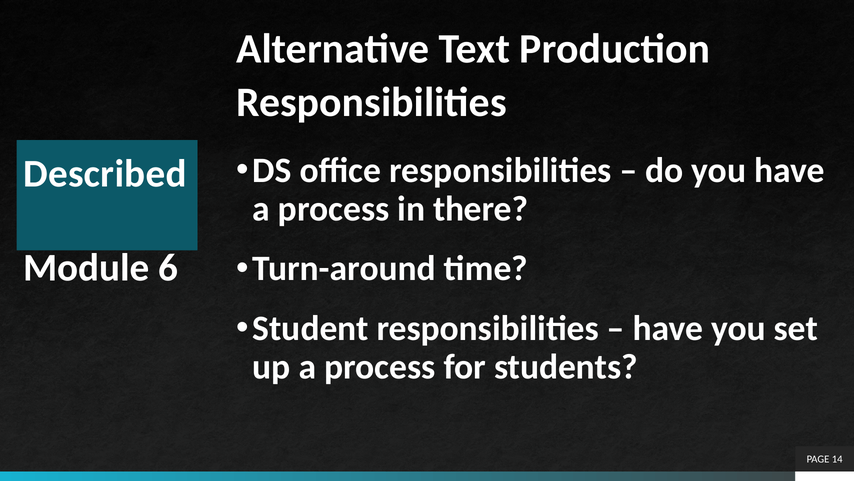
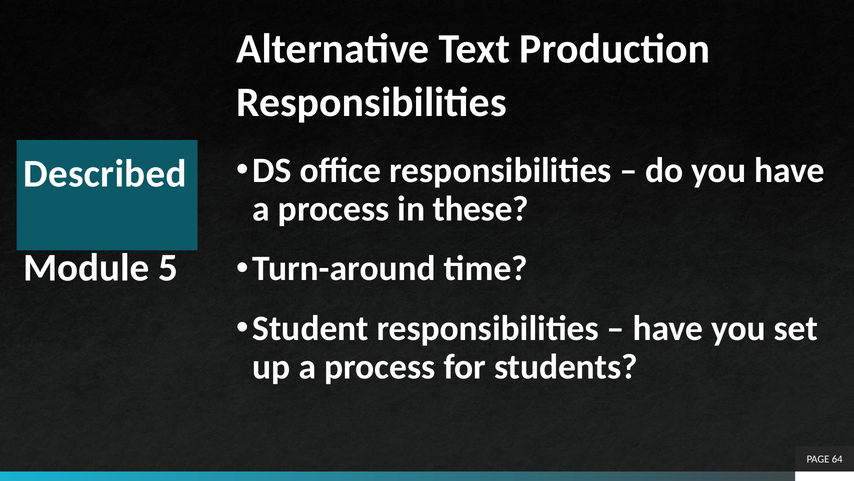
there: there -> these (481, 209)
6: 6 -> 5 (168, 268)
14: 14 -> 64 (837, 459)
